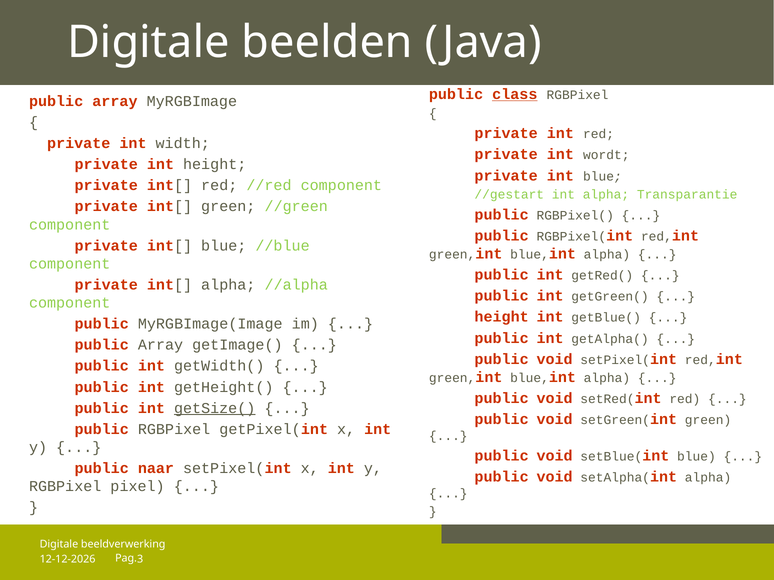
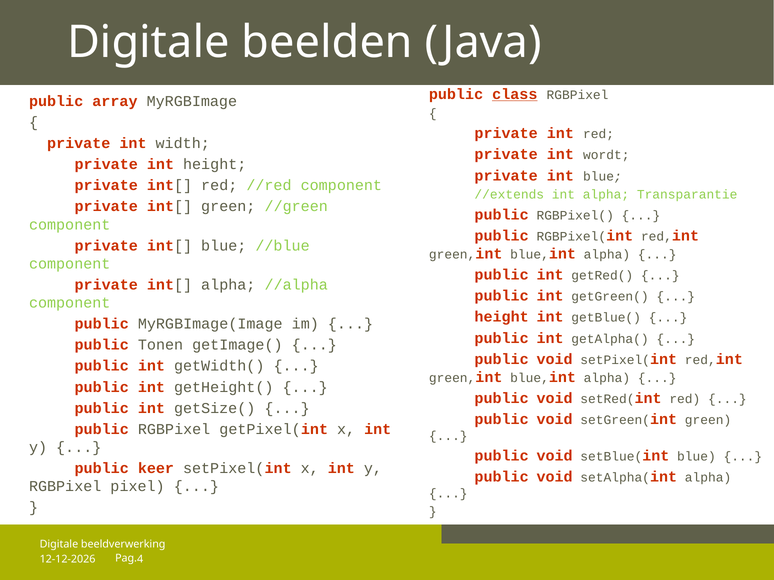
//gestart: //gestart -> //extends (509, 195)
Array: Array -> Tonen (161, 345)
getSize( underline: present -> none (215, 409)
naar: naar -> keer (156, 469)
3: 3 -> 4 (140, 560)
